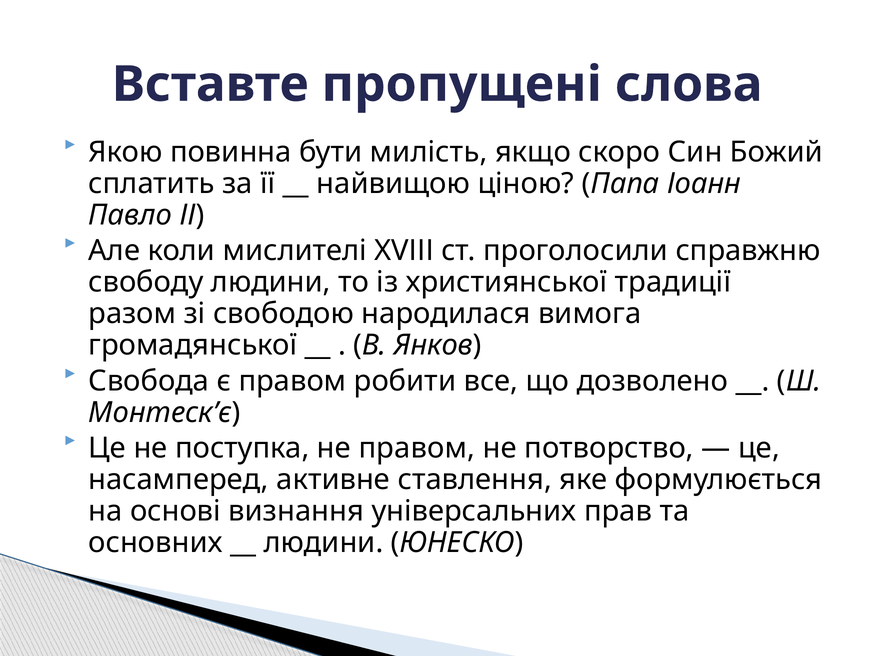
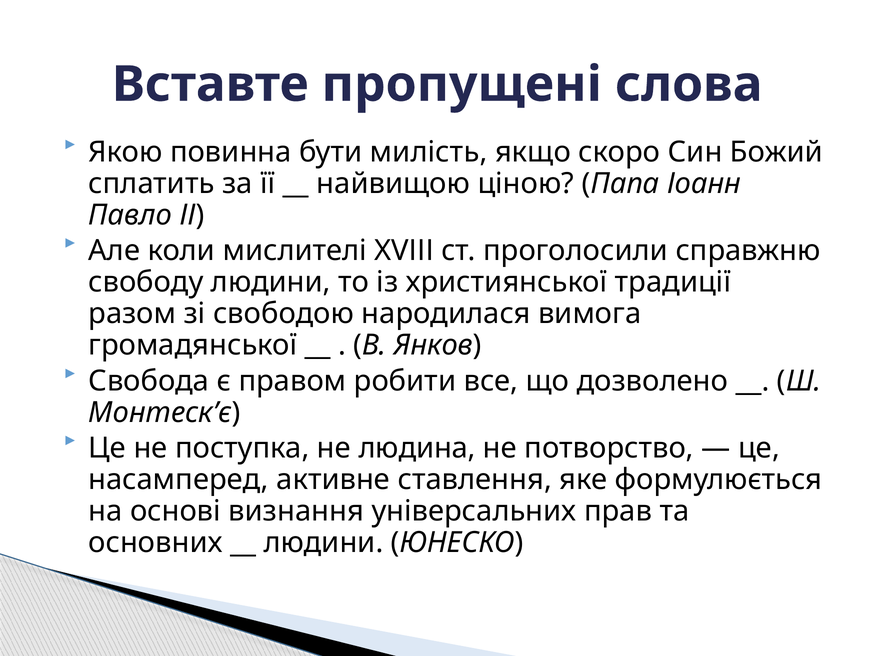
не правом: правом -> людина (417, 449)
